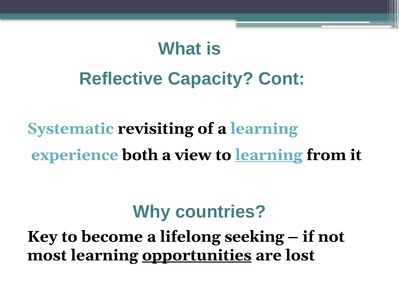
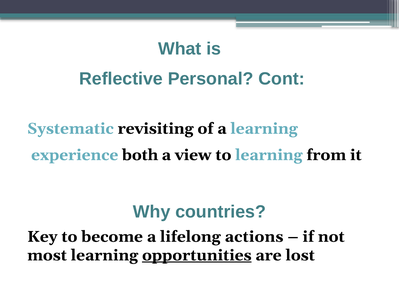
Capacity: Capacity -> Personal (211, 79)
learning underline: present -> none (269, 155)
seeking: seeking -> actions (254, 237)
